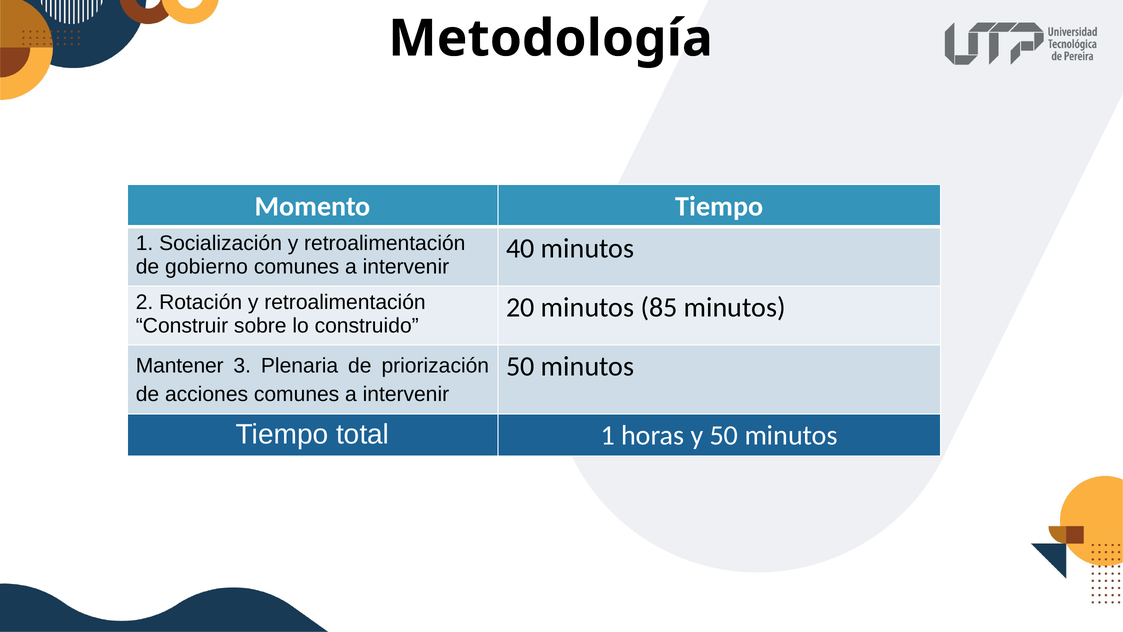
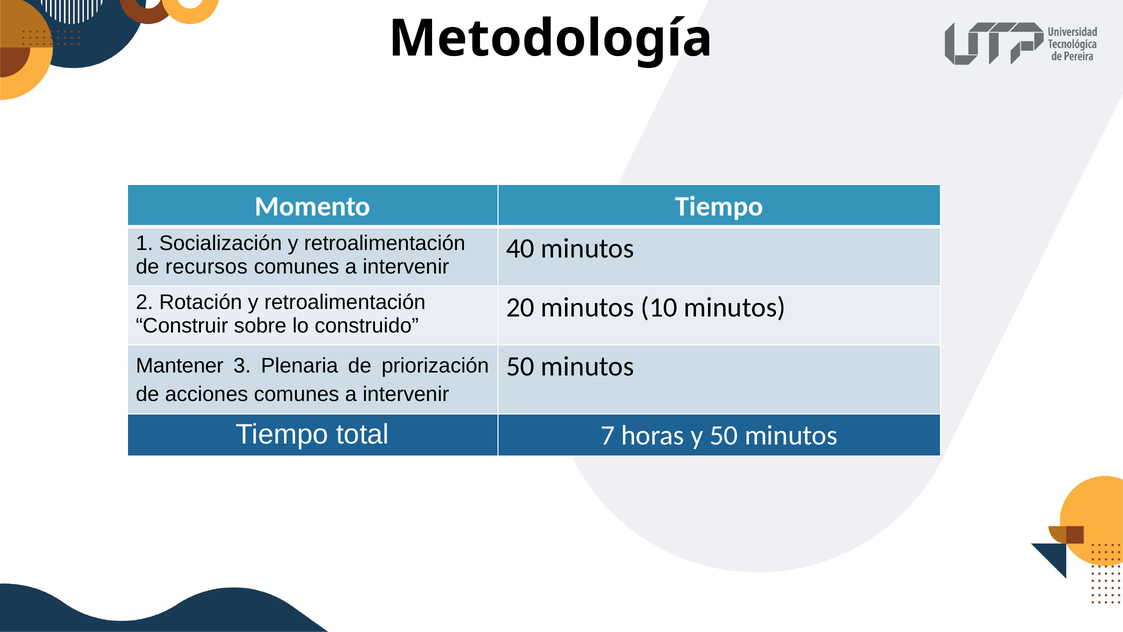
gobierno: gobierno -> recursos (206, 267)
85: 85 -> 10 (659, 307)
total 1: 1 -> 7 (608, 435)
